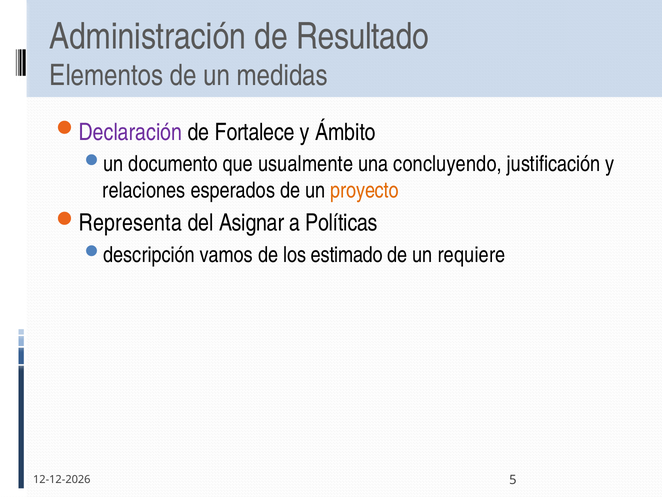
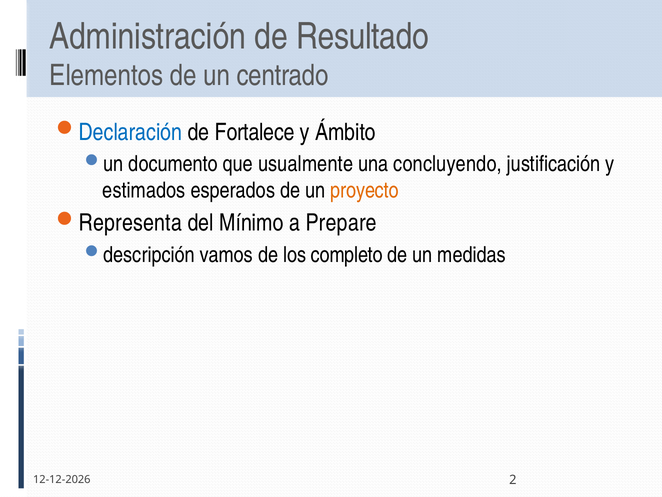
medidas: medidas -> centrado (283, 76)
Declaración colour: purple -> blue (130, 132)
relaciones: relaciones -> estimados (144, 190)
Asignar: Asignar -> Mínimo (251, 223)
Políticas: Políticas -> Prepare (341, 223)
estimado: estimado -> completo (347, 255)
requiere: requiere -> medidas (472, 255)
5: 5 -> 2 (513, 479)
